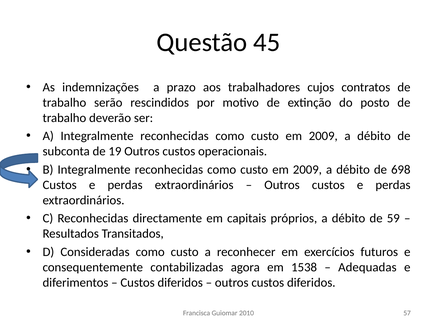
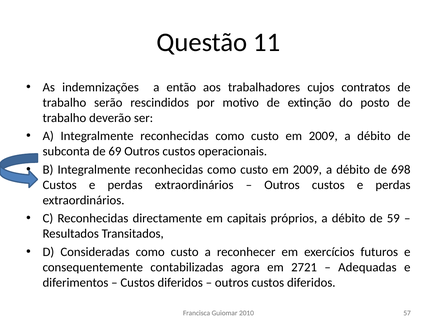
45: 45 -> 11 (267, 42)
prazo: prazo -> então (181, 87)
19: 19 -> 69 (115, 151)
1538: 1538 -> 2721 (304, 267)
